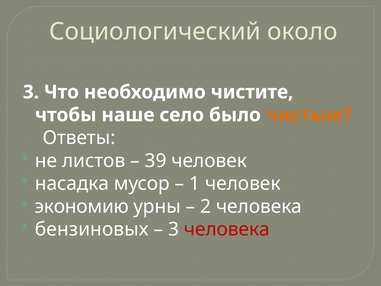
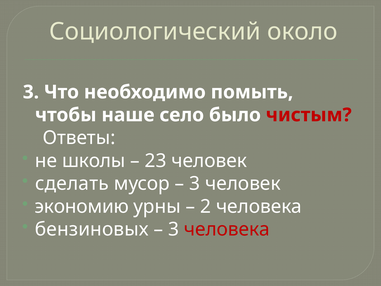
чистите: чистите -> помыть (252, 92)
чистым colour: orange -> red (309, 115)
листов: листов -> школы (94, 161)
39: 39 -> 23 (156, 161)
насадка: насадка -> сделать (72, 183)
1: 1 -> 3 (195, 183)
